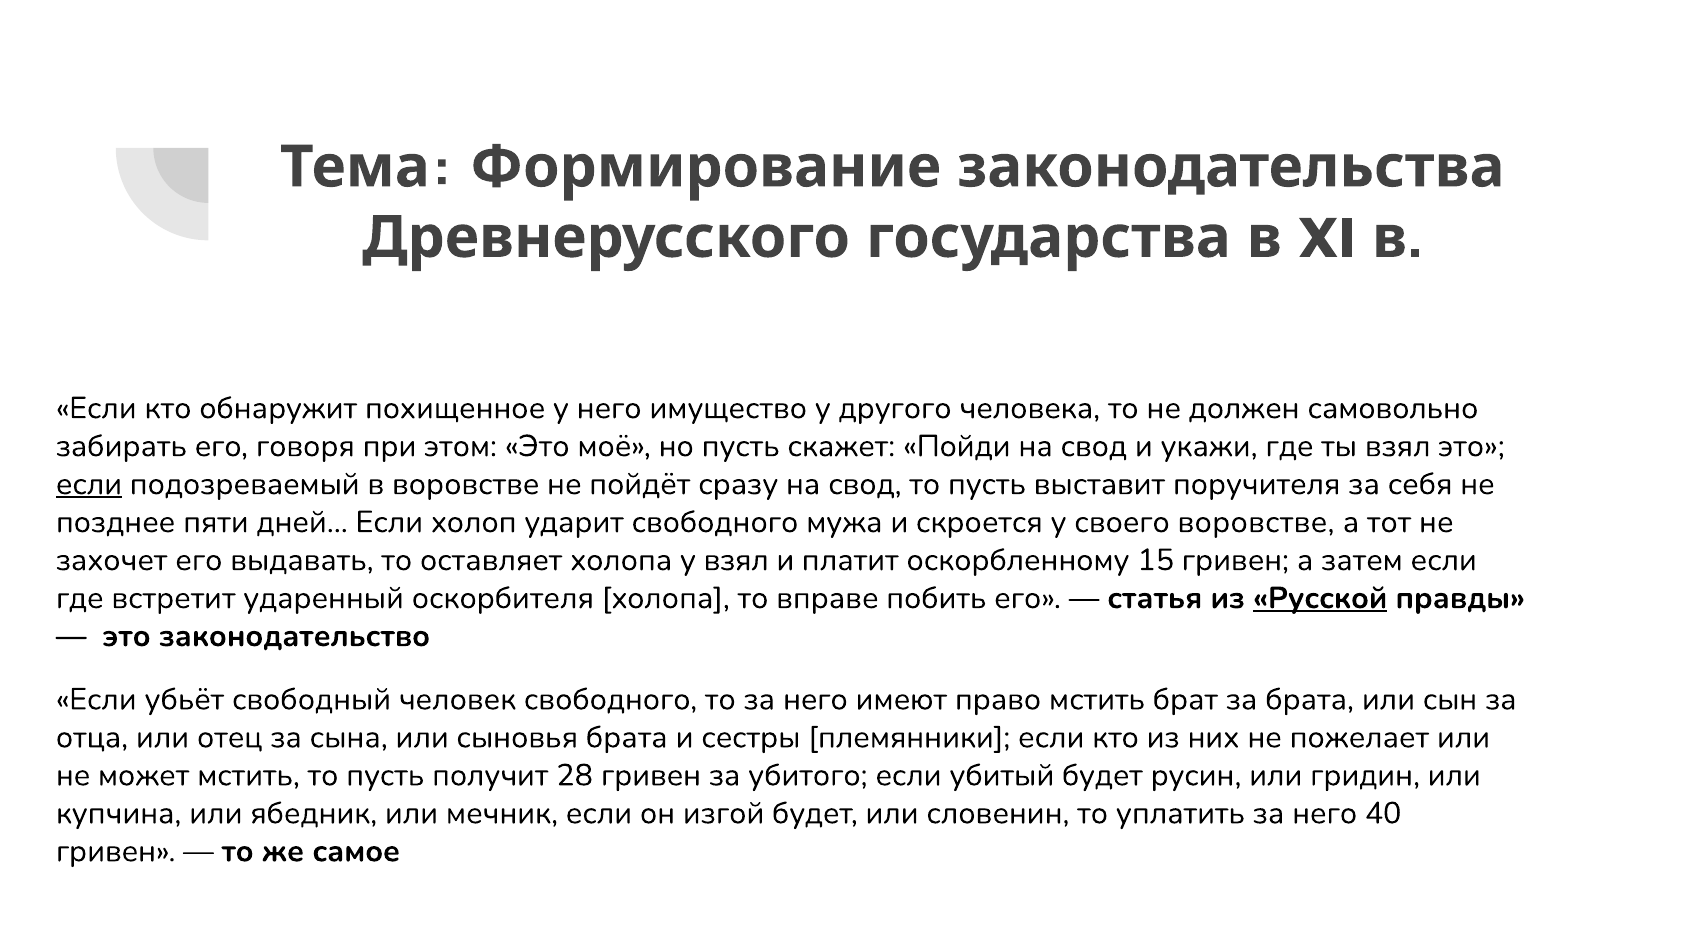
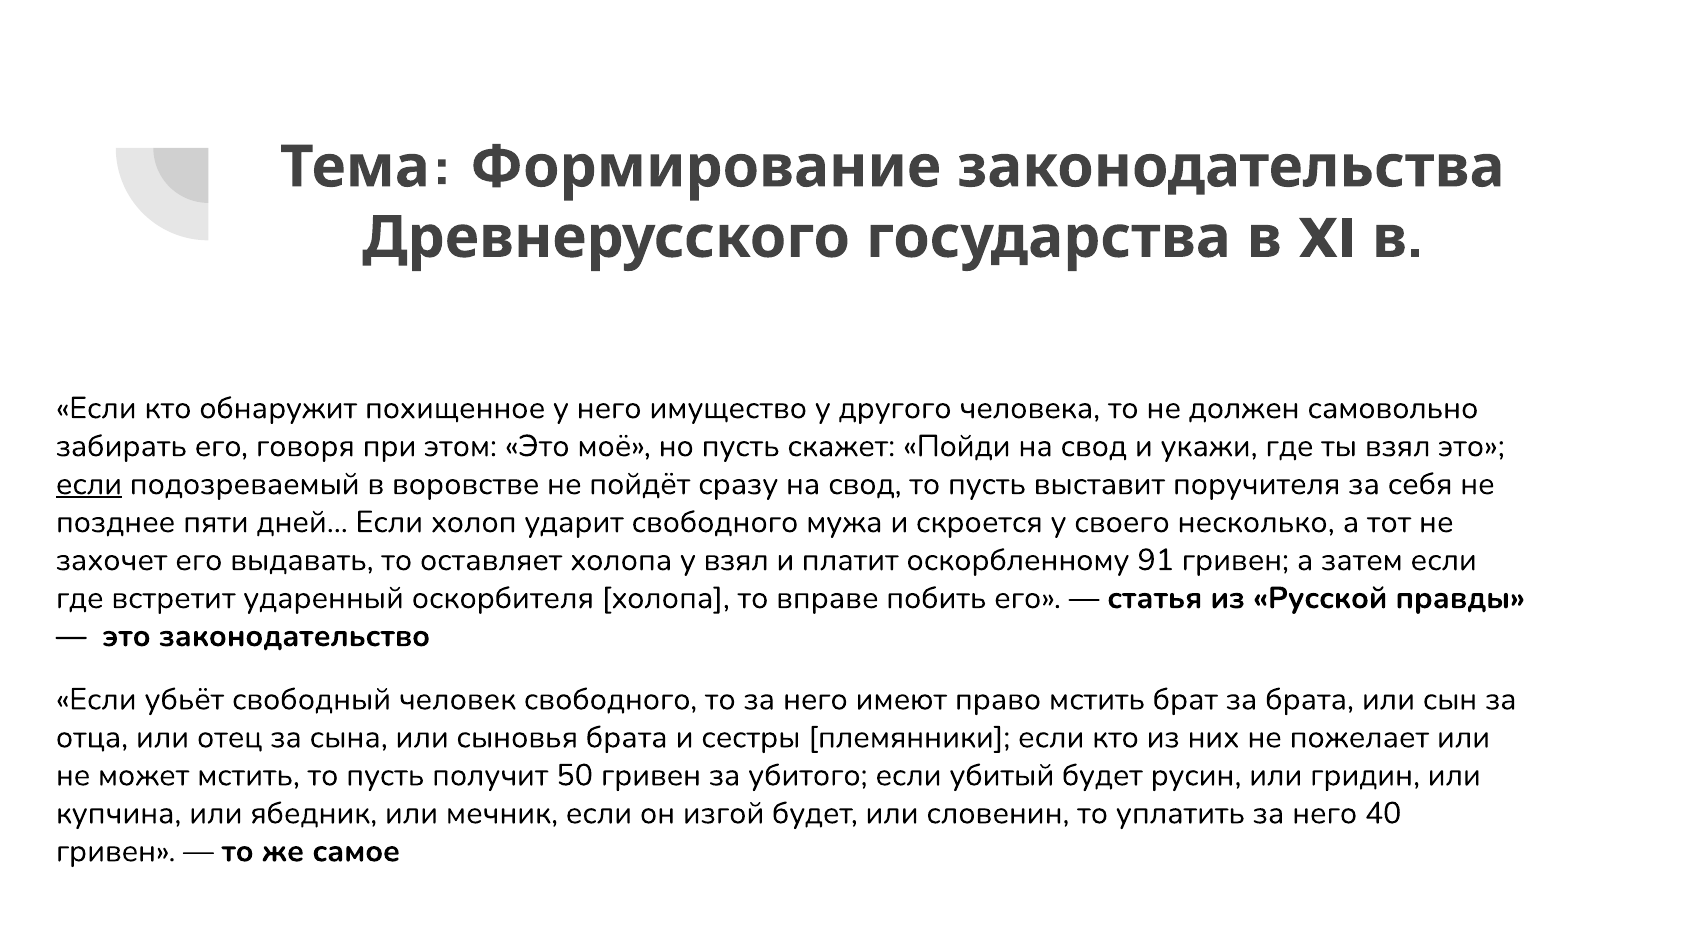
своего воровстве: воровстве -> несколько (1256, 522)
15: 15 -> 91 (1156, 560)
Русской underline: present -> none (1320, 598)
28: 28 -> 50 (575, 776)
